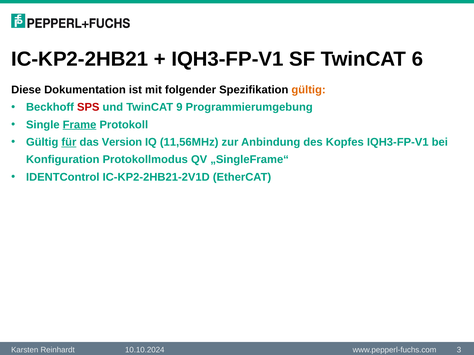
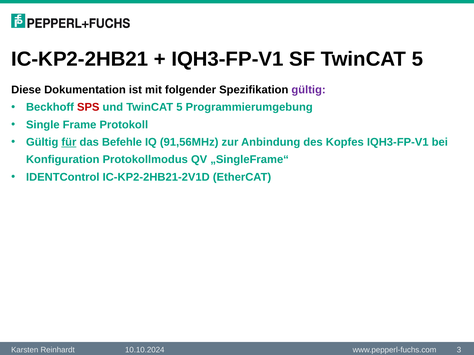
SF TwinCAT 6: 6 -> 5 (417, 59)
gültig colour: orange -> purple (309, 90)
und TwinCAT 9: 9 -> 5 (179, 107)
Frame underline: present -> none (80, 125)
Version: Version -> Befehle (122, 142)
11,56MHz: 11,56MHz -> 91,56MHz (189, 142)
